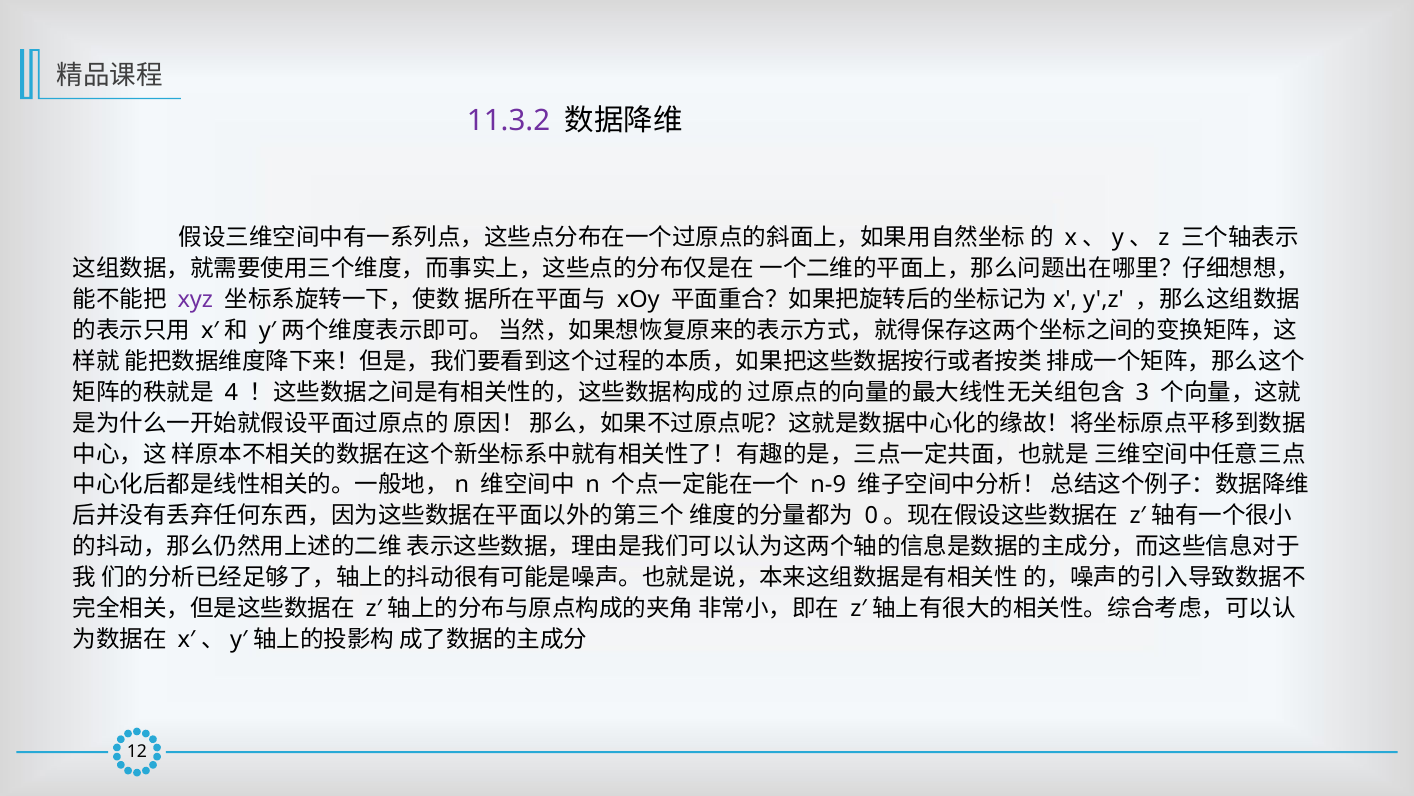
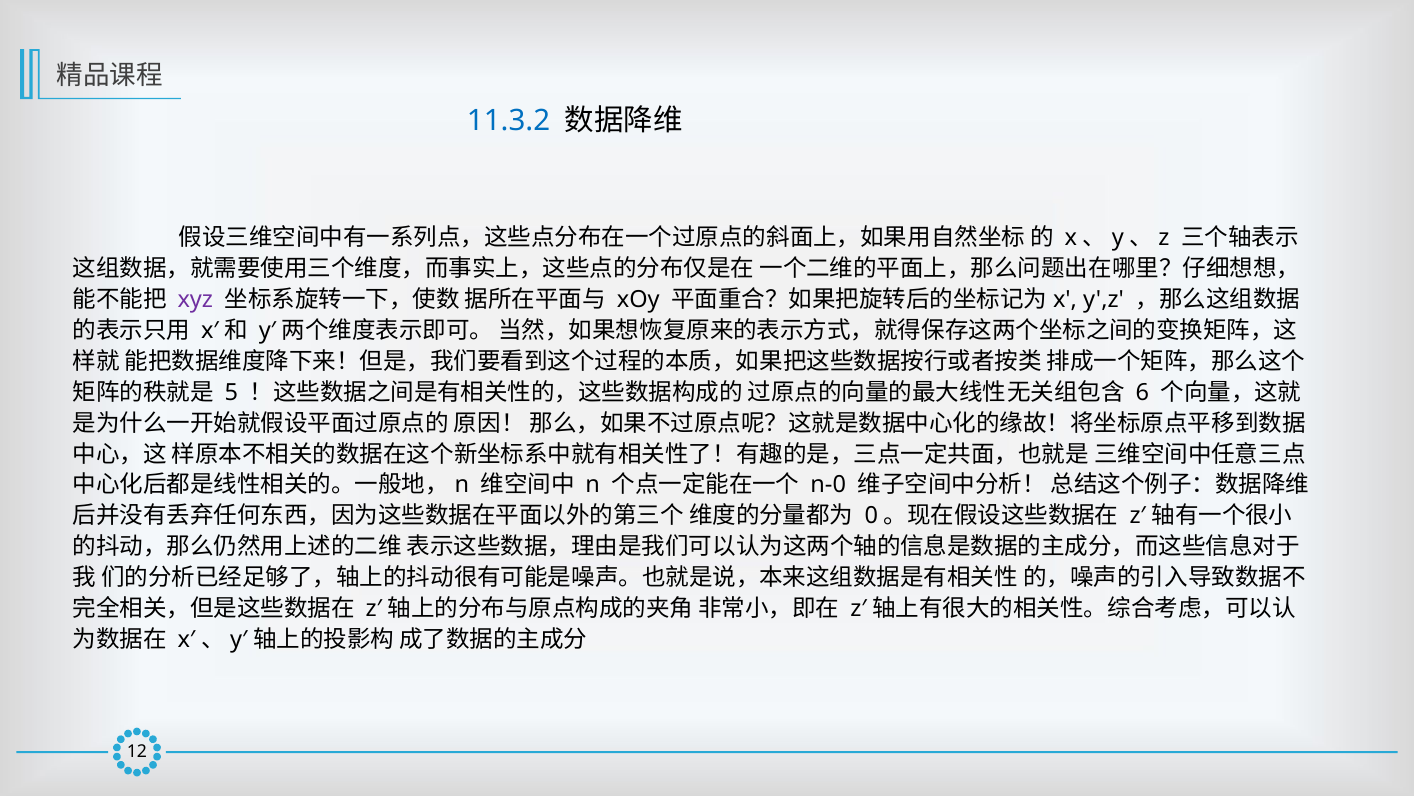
11.3.2 colour: purple -> blue (509, 121)
4: 4 -> 5 (231, 392)
3: 3 -> 6 (1142, 392)
n-9: n-9 -> n-0 (828, 485)
